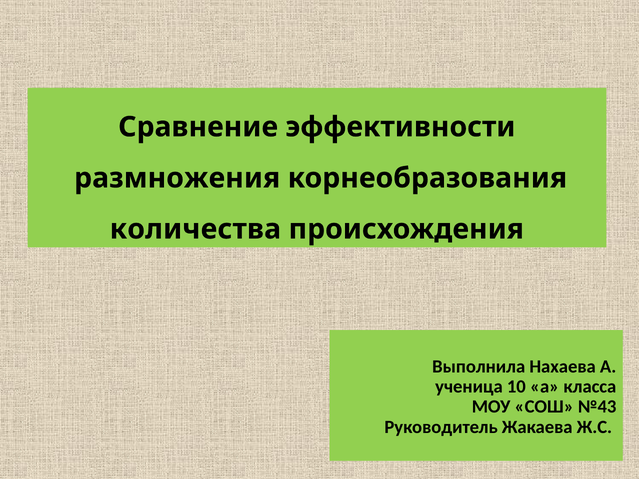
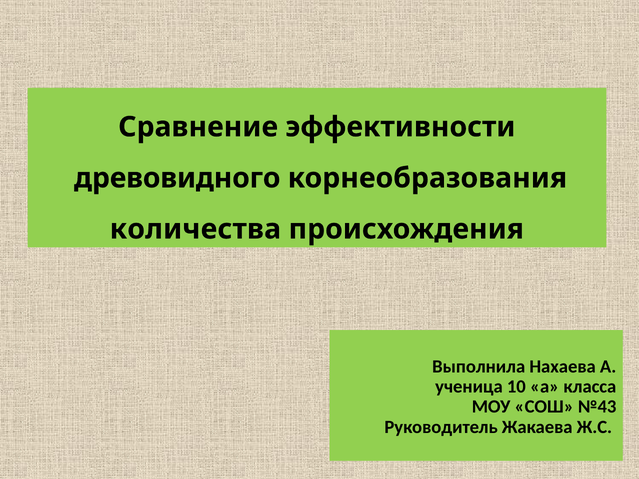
размножения: размножения -> древовидного (177, 178)
